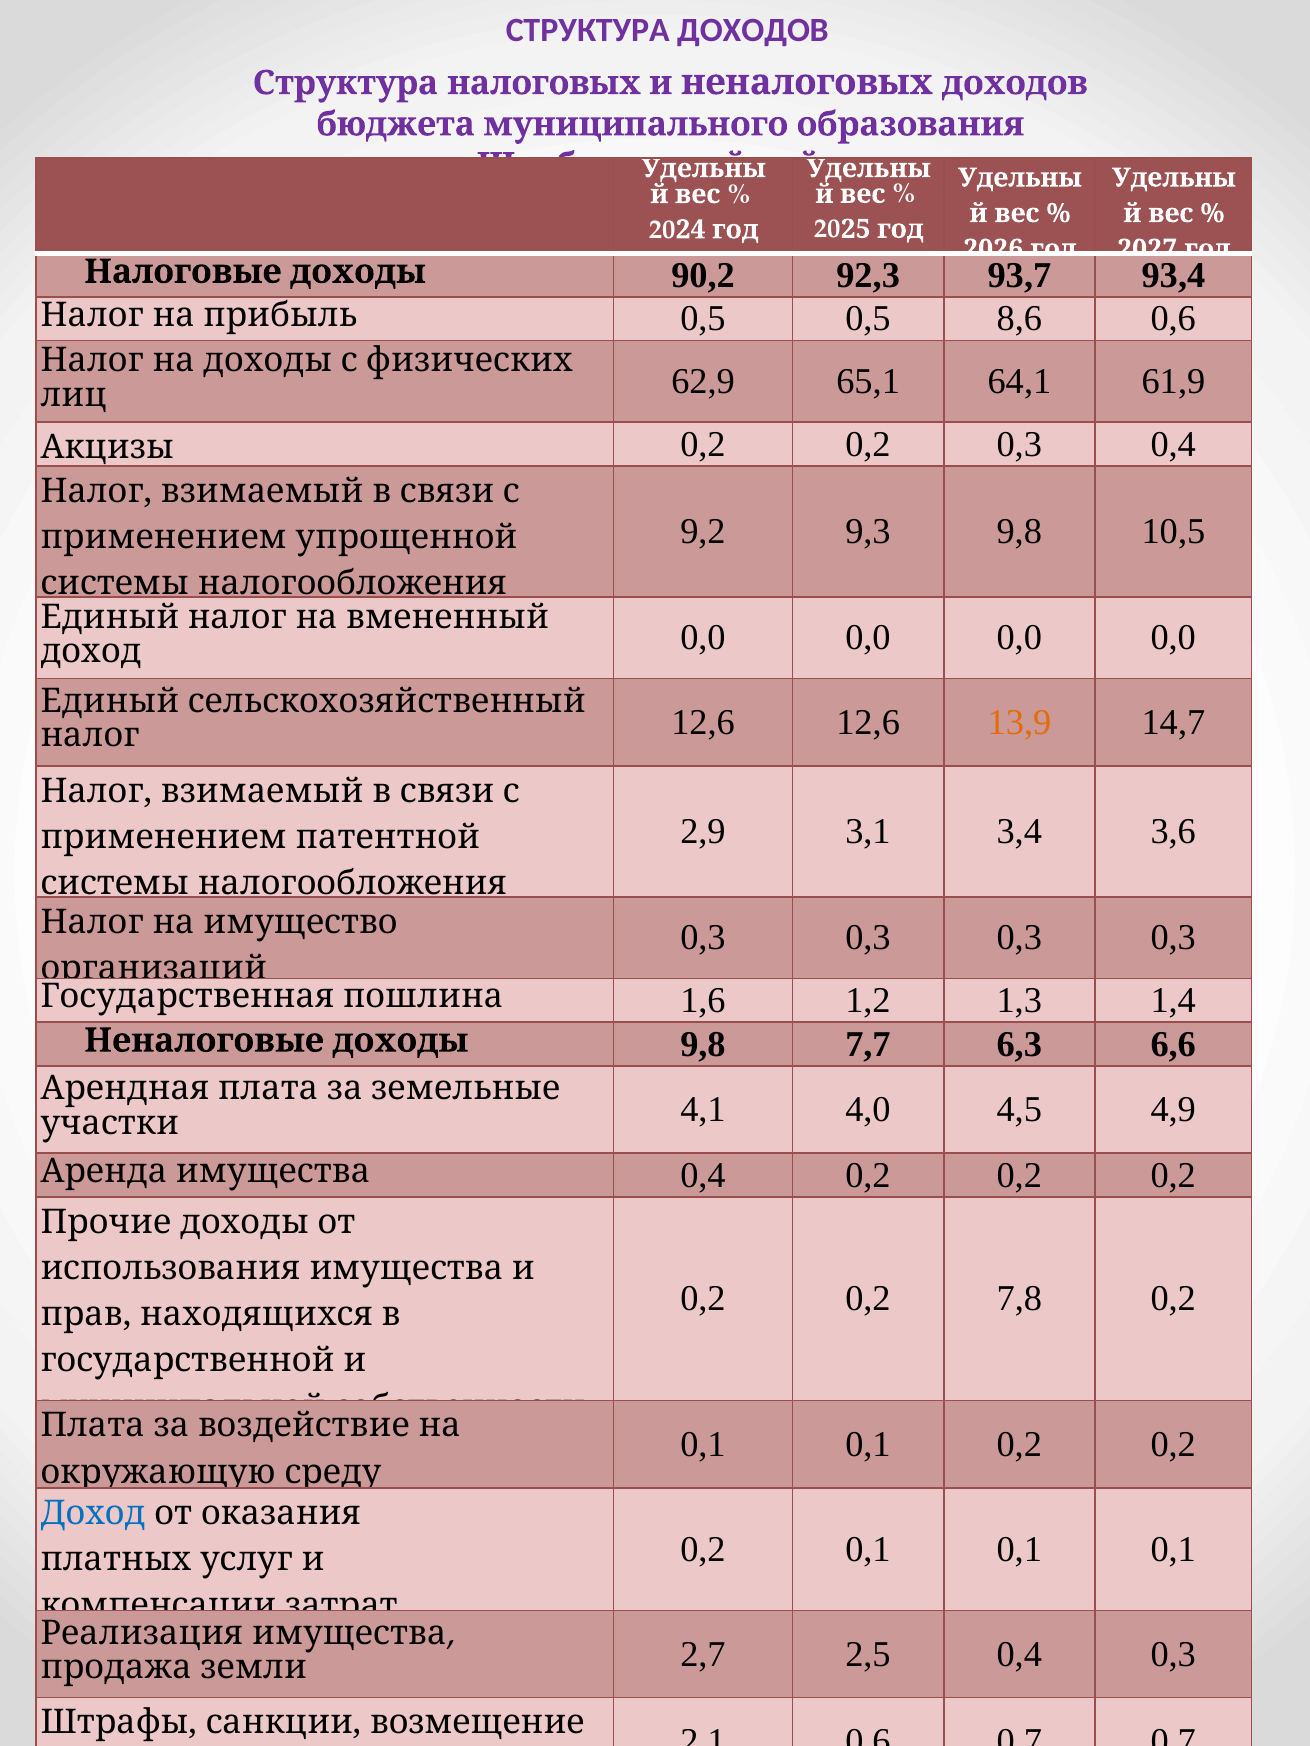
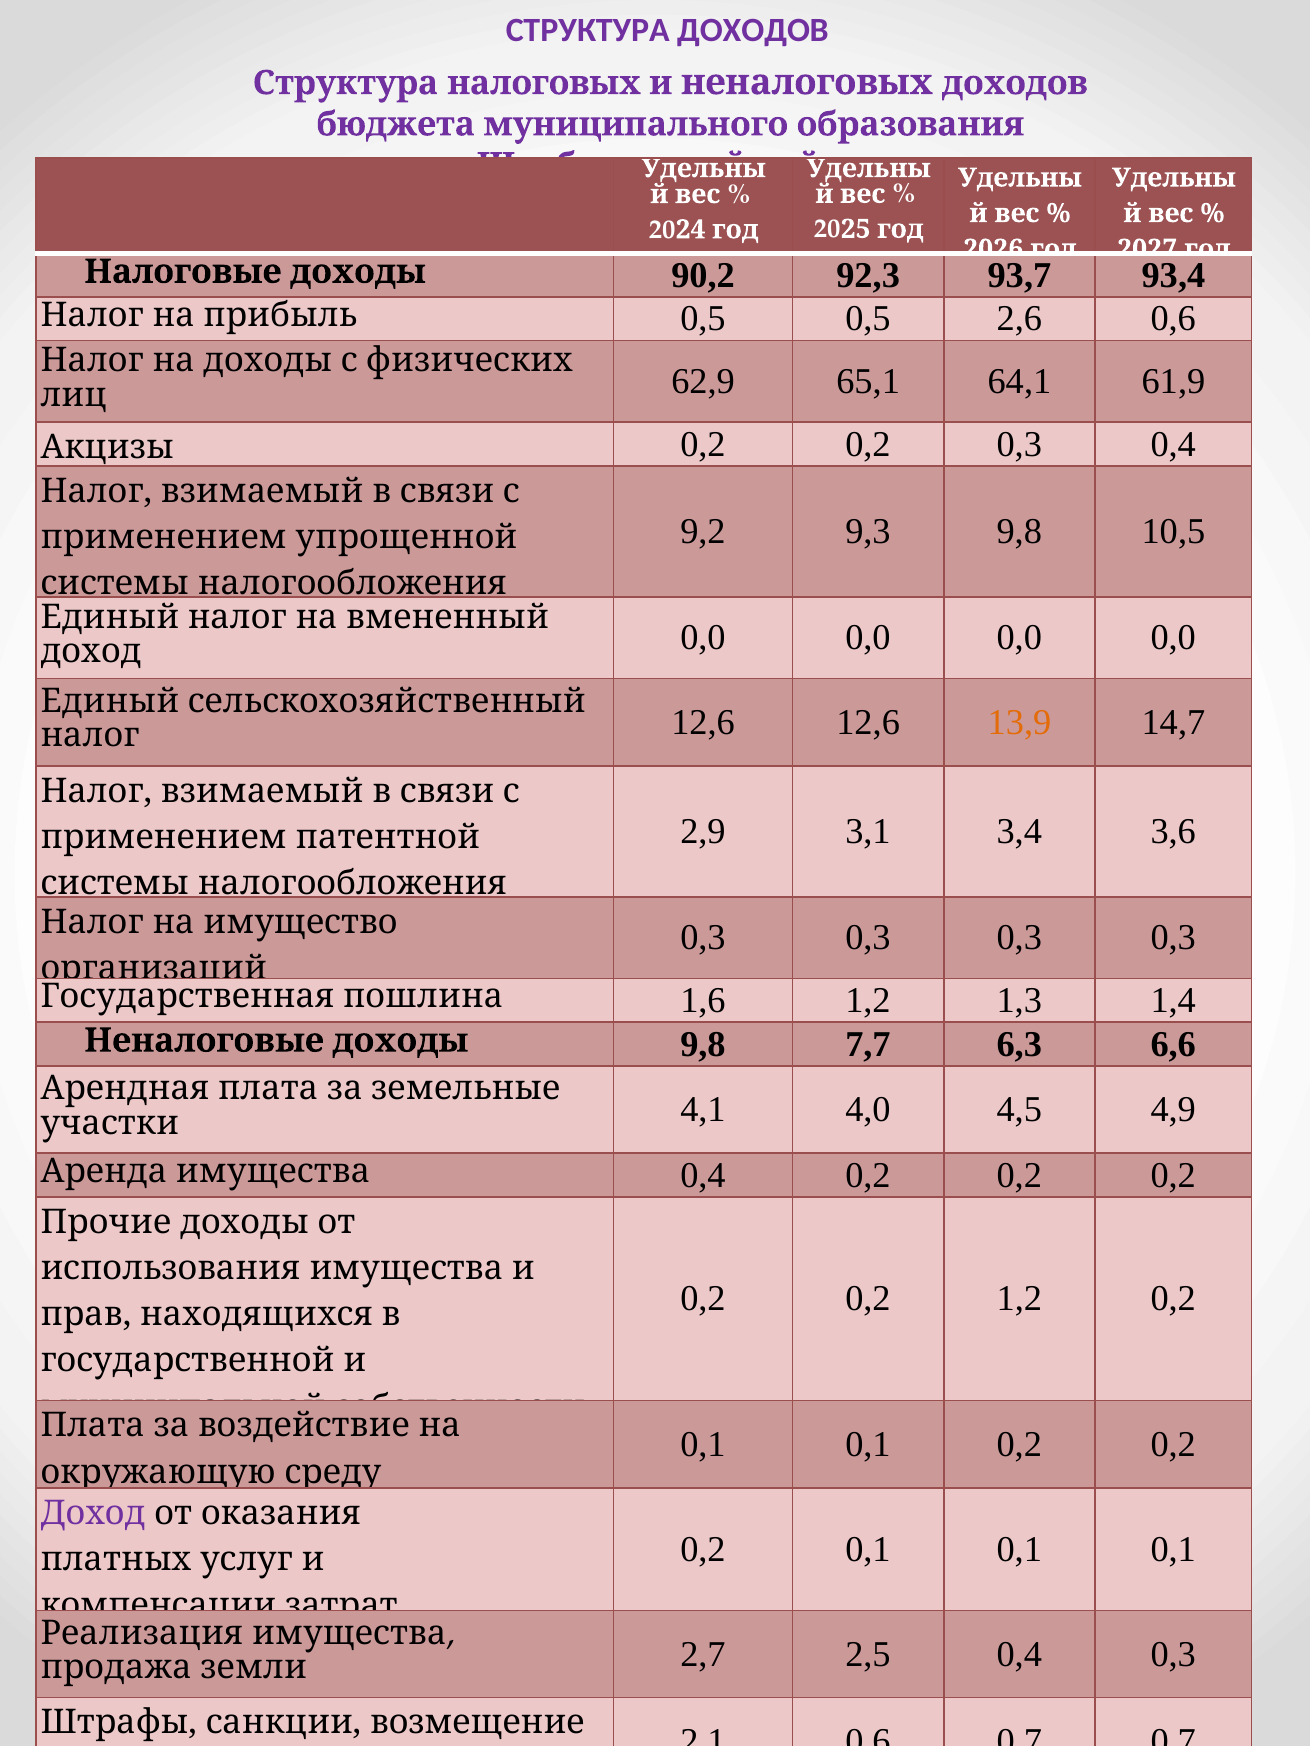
8,6: 8,6 -> 2,6 (1019, 319)
0,2 7,8: 7,8 -> 1,2 (1019, 1299)
Доход colour: blue -> purple (93, 1514)
